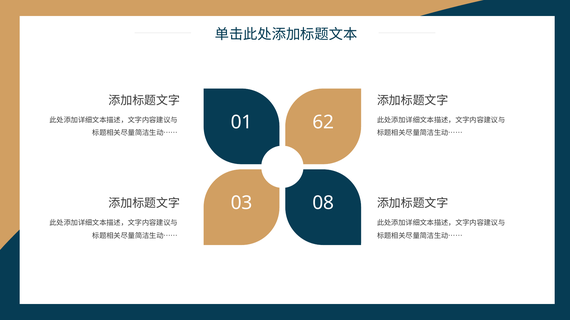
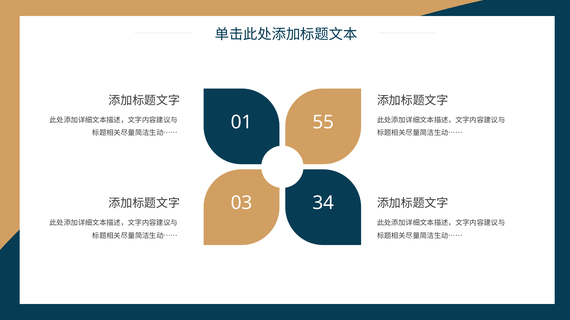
62: 62 -> 55 (323, 122)
08: 08 -> 34 (323, 203)
